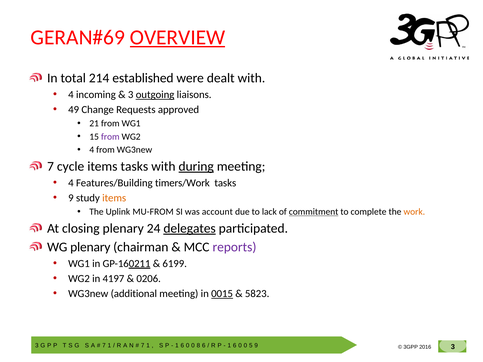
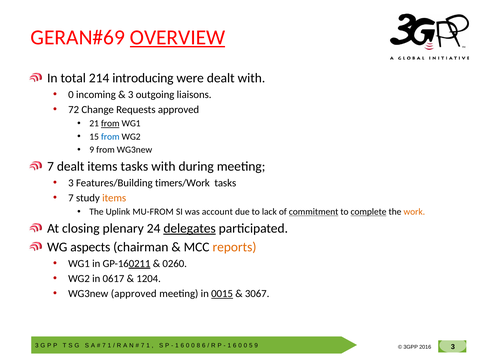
established: established -> introducing (143, 78)
4: 4 -> 0 (71, 95)
outgoing underline: present -> none (155, 95)
49: 49 -> 72 (74, 110)
from underline: none -> present (110, 124)
from colour: purple -> blue (110, 137)
4: 4 -> 9 (92, 150)
7 cycle: cycle -> dealt (71, 167)
during underline: present -> none (196, 167)
4: 4 -> 3 (71, 183)
9: 9 -> 7 (71, 198)
complete underline: none -> present (369, 212)
WG plenary: plenary -> aspects (90, 247)
reports colour: purple -> orange (234, 247)
6199: 6199 -> 0260 (175, 264)
4197: 4197 -> 0617 (113, 279)
0206: 0206 -> 1204 (149, 279)
WG3new additional: additional -> approved (134, 294)
5823: 5823 -> 3067 (257, 294)
